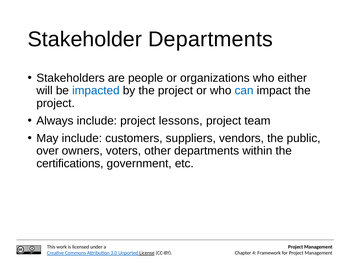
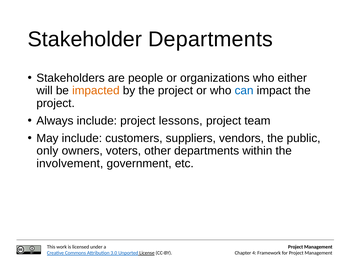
impacted colour: blue -> orange (96, 91)
over: over -> only (47, 151)
certifications: certifications -> involvement (70, 164)
